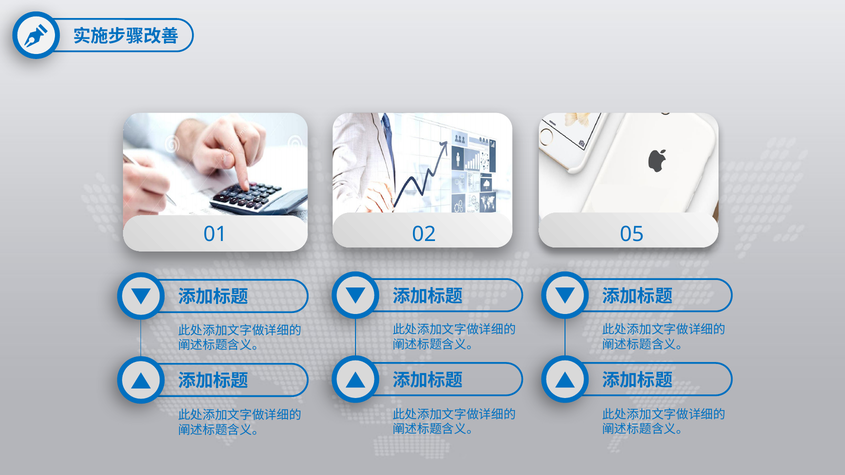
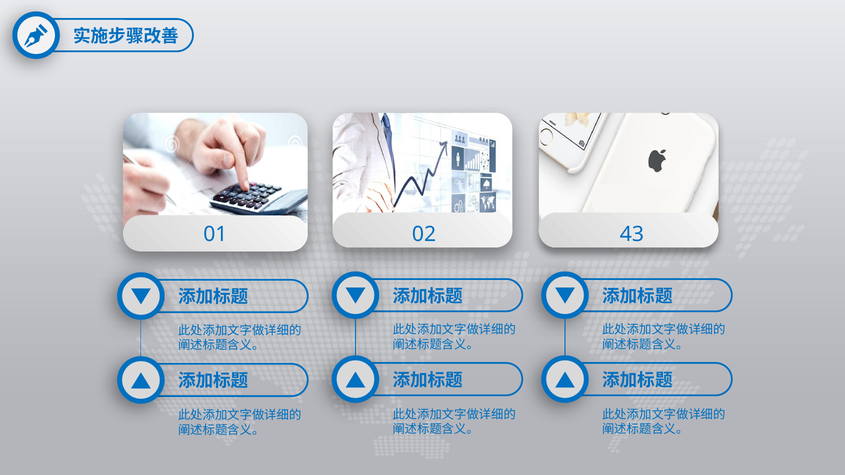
05: 05 -> 43 (632, 234)
